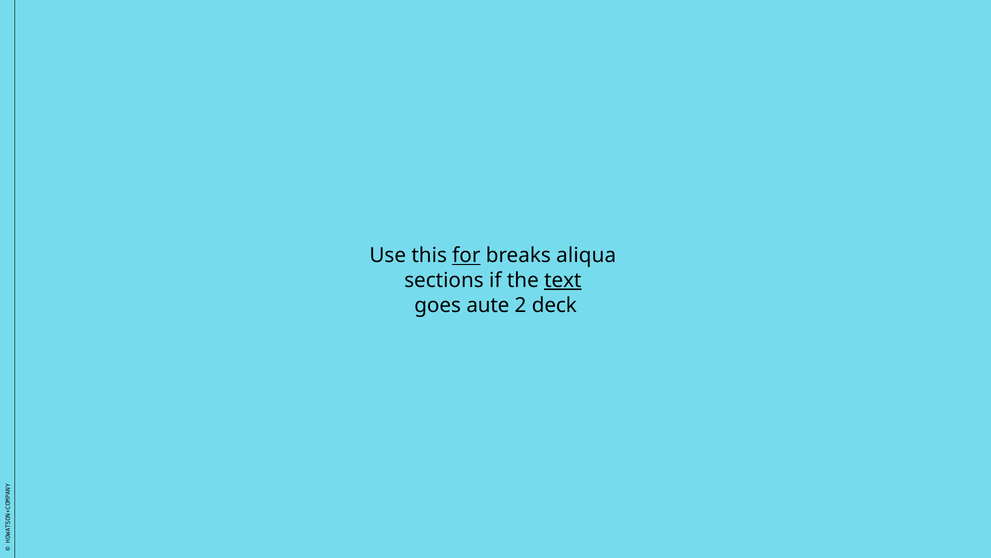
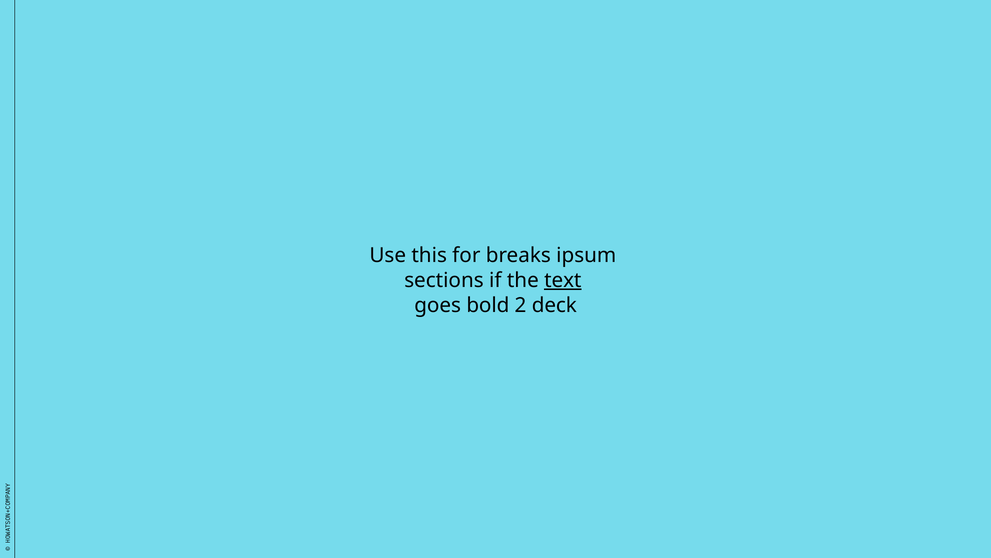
for underline: present -> none (466, 255)
aliqua: aliqua -> ipsum (586, 255)
aute: aute -> bold (488, 305)
